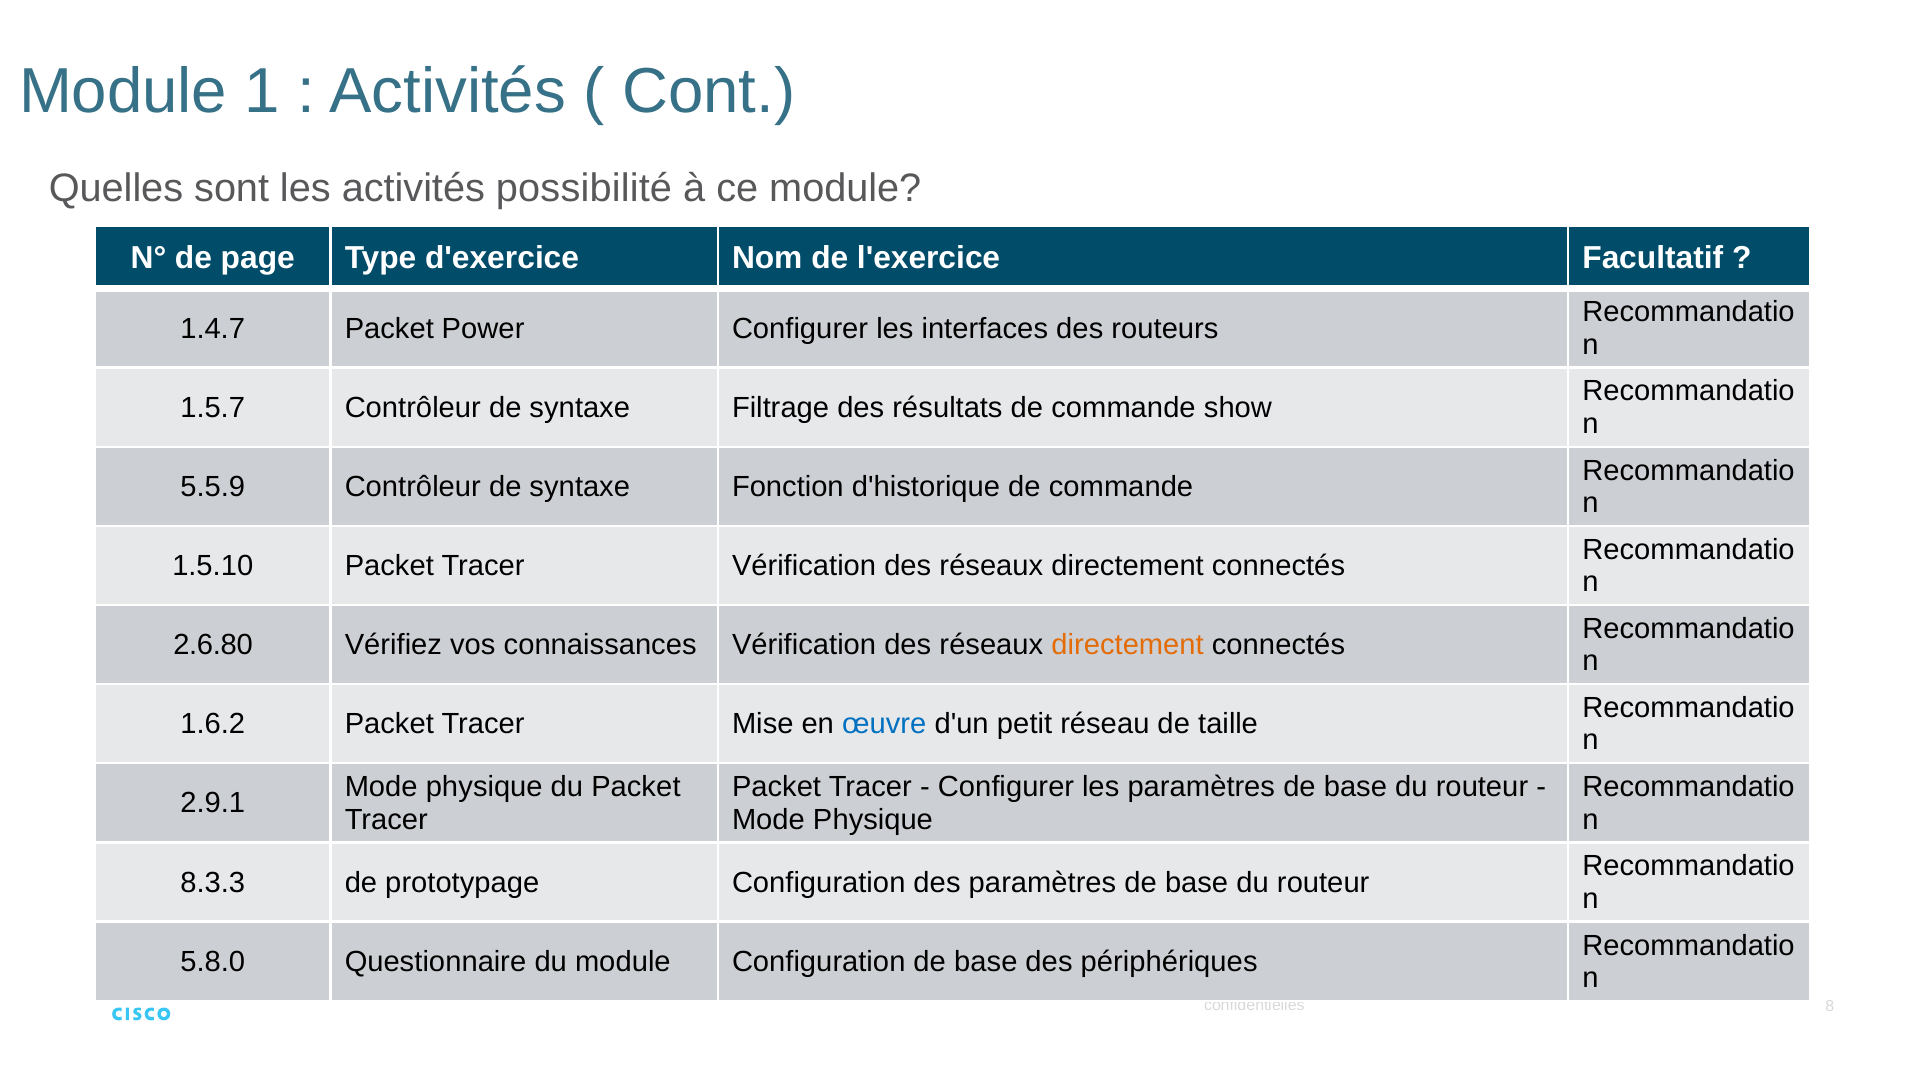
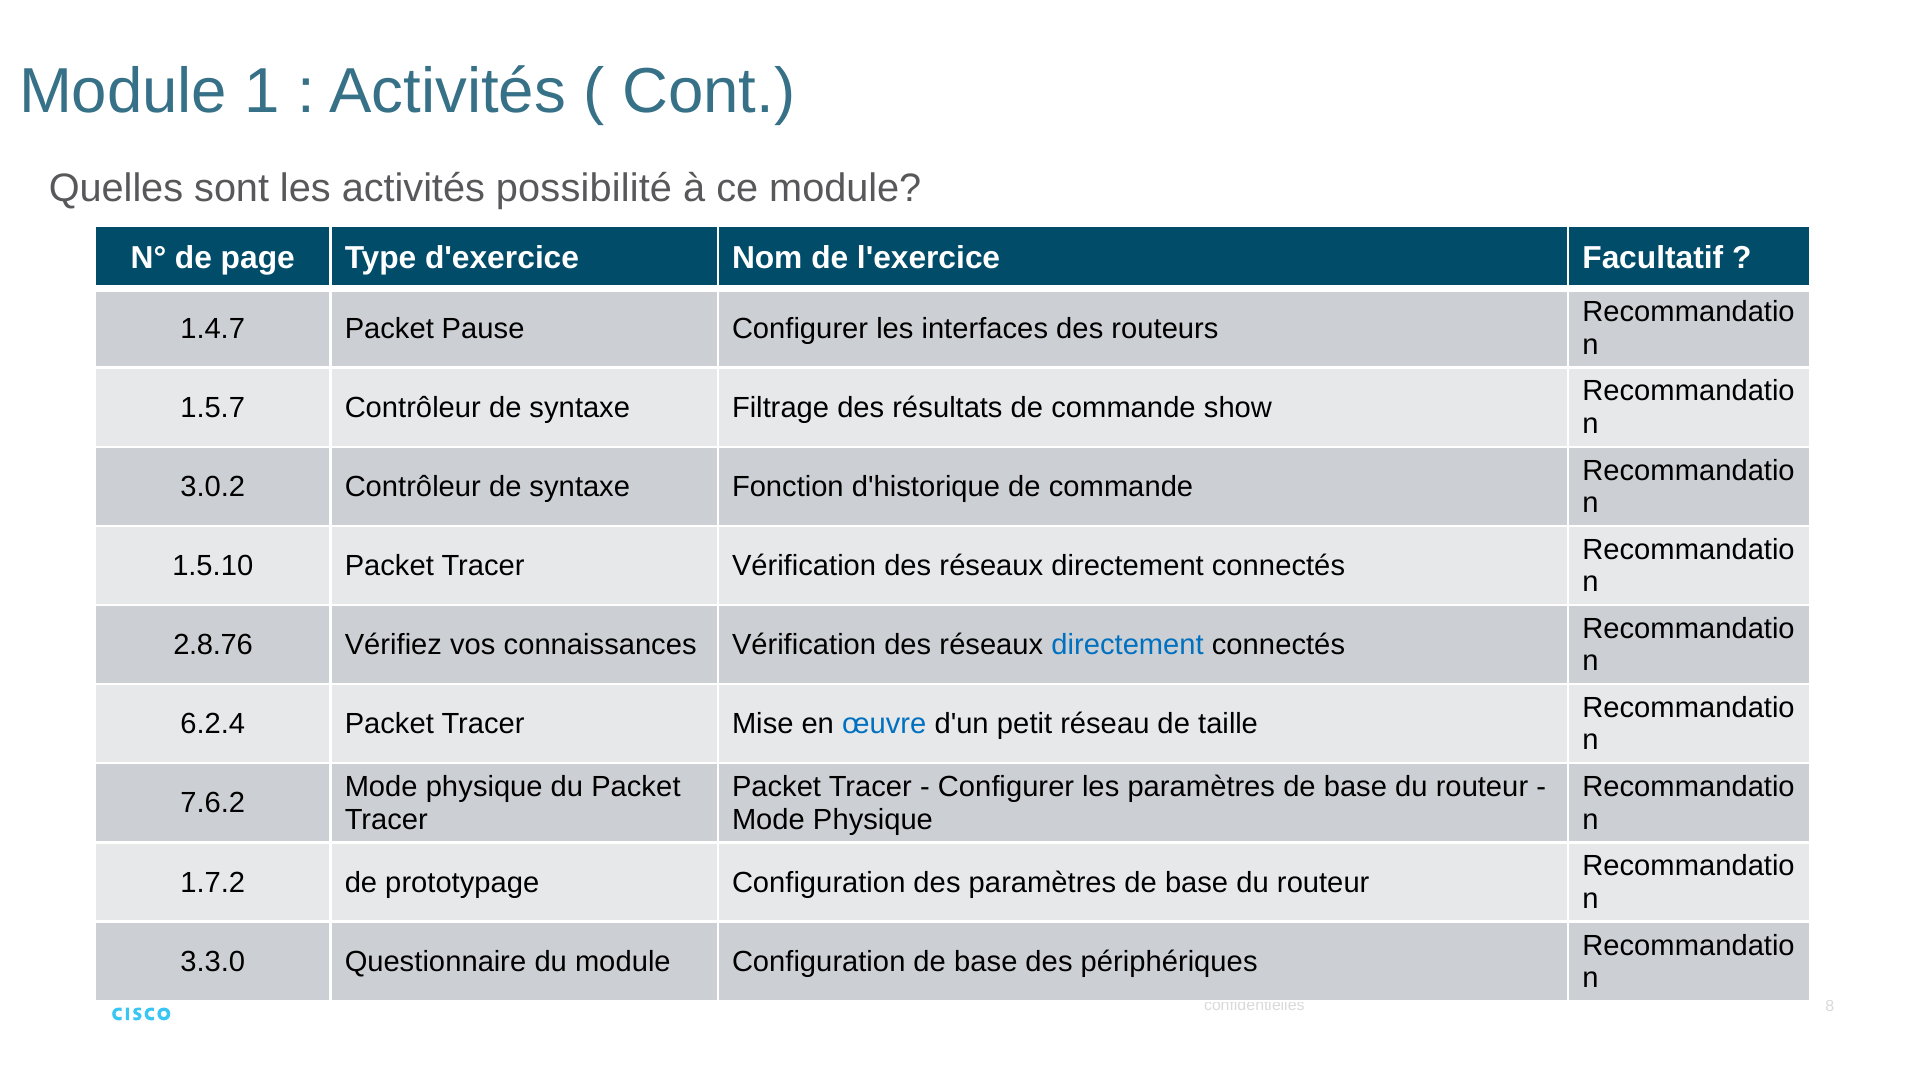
Power: Power -> Pause (483, 328)
5.5.9: 5.5.9 -> 3.0.2 (213, 487)
2.6.80: 2.6.80 -> 2.8.76 (213, 645)
directement colour: orange -> blue (1128, 645)
1.6.2: 1.6.2 -> 6.2.4 (213, 724)
2.9.1: 2.9.1 -> 7.6.2 (213, 803)
8.3.3: 8.3.3 -> 1.7.2 (213, 883)
5.8.0: 5.8.0 -> 3.3.0 (213, 962)
